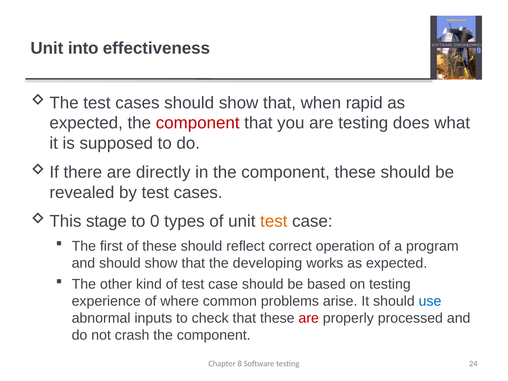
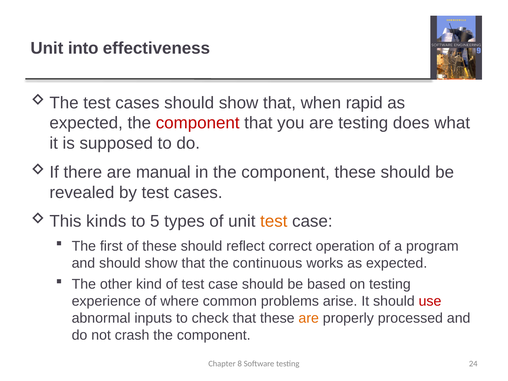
directly: directly -> manual (163, 172)
stage: stage -> kinds (106, 221)
0: 0 -> 5 (155, 221)
developing: developing -> continuous (267, 263)
use colour: blue -> red (430, 301)
are colour: red -> orange (309, 318)
